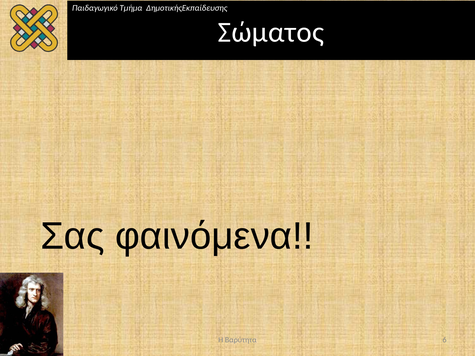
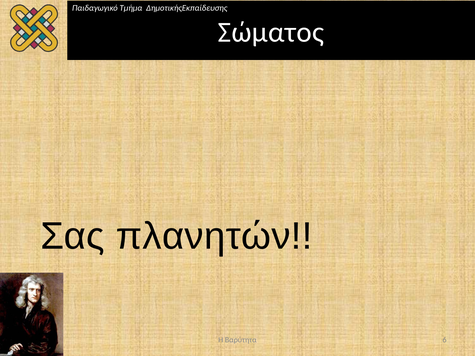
φαινόμενα: φαινόμενα -> πλανητών (214, 236)
